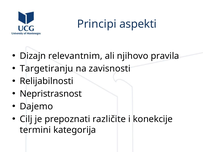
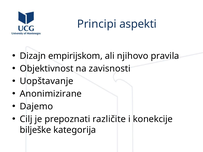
relevantnim: relevantnim -> empirijskom (75, 56)
Targetiranju: Targetiranju -> Objektivnost (47, 69)
Relijabilnosti: Relijabilnosti -> Uopštavanje (47, 81)
Nepristrasnost: Nepristrasnost -> Anonimizirane (51, 94)
termini: termini -> bilješke (35, 130)
